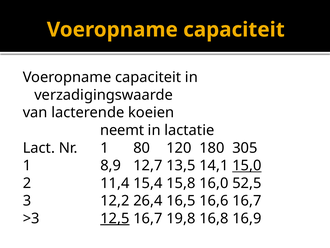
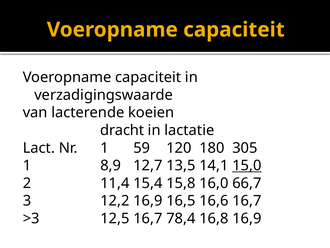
neemt: neemt -> dracht (122, 130)
80: 80 -> 59 (142, 148)
52,5: 52,5 -> 66,7 (247, 183)
12,2 26,4: 26,4 -> 16,9 (148, 200)
12,5 underline: present -> none (115, 218)
19,8: 19,8 -> 78,4 (181, 218)
